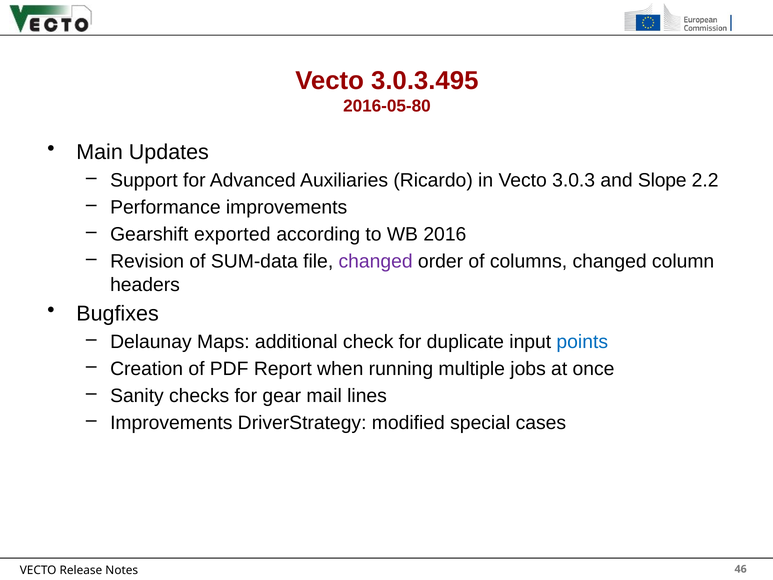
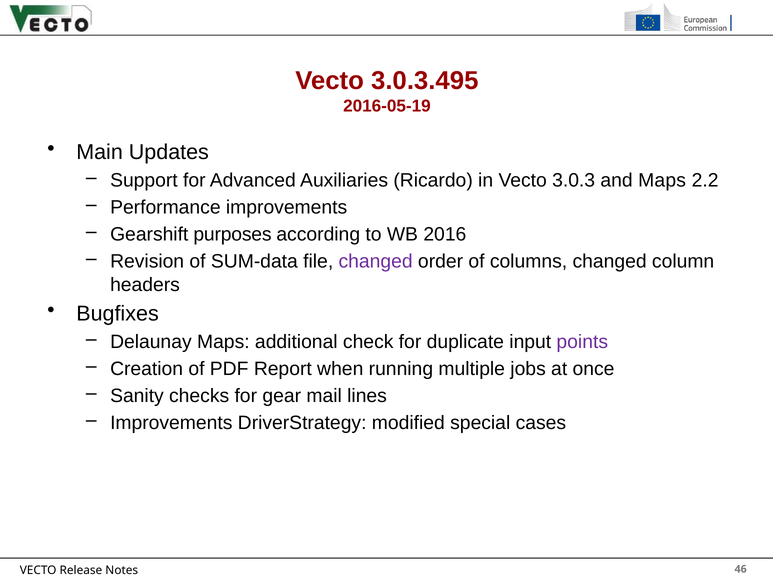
2016-05-80: 2016-05-80 -> 2016-05-19 (387, 106)
and Slope: Slope -> Maps (662, 180)
exported: exported -> purposes (233, 234)
points colour: blue -> purple (582, 342)
